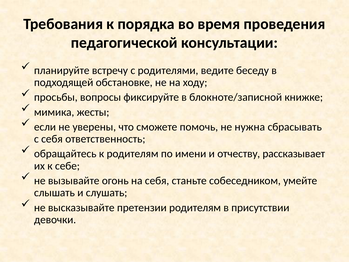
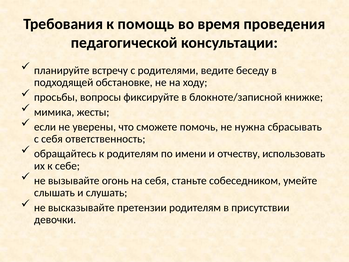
порядка: порядка -> помощь (146, 24)
рассказывает: рассказывает -> использовать (294, 154)
